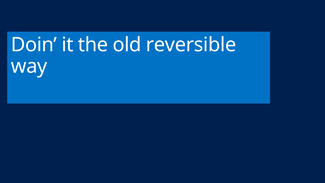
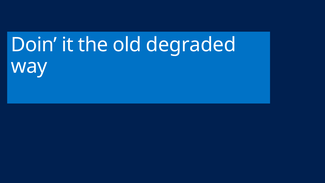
reversible: reversible -> degraded (191, 45)
